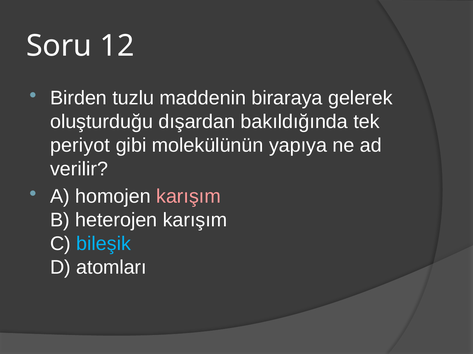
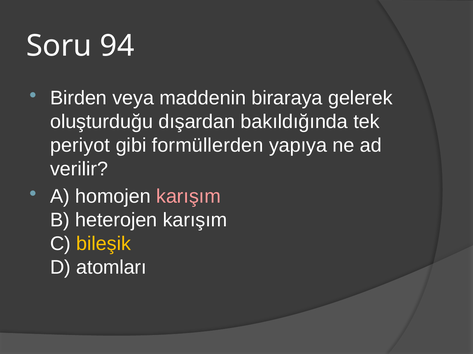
12: 12 -> 94 (117, 46)
tuzlu: tuzlu -> veya (133, 98)
molekülünün: molekülünün -> formüllerden (208, 146)
bileşik colour: light blue -> yellow (104, 244)
